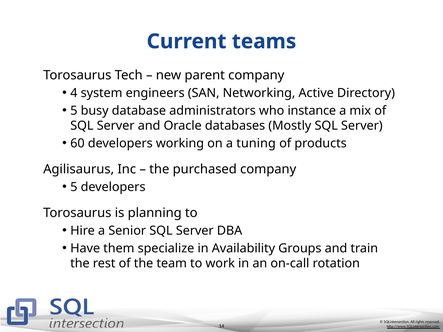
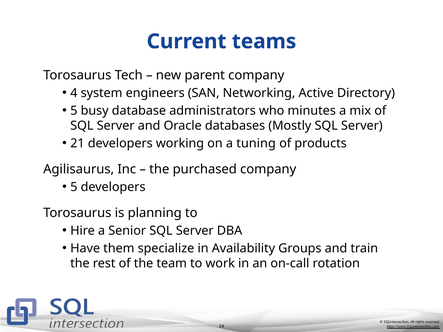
instance: instance -> minutes (312, 111)
60: 60 -> 21 (77, 144)
